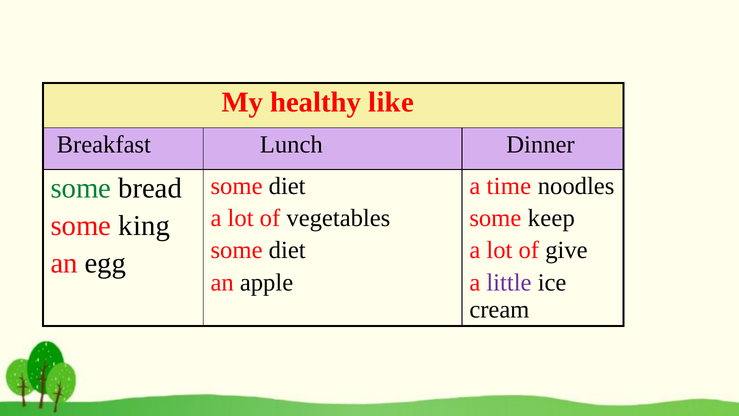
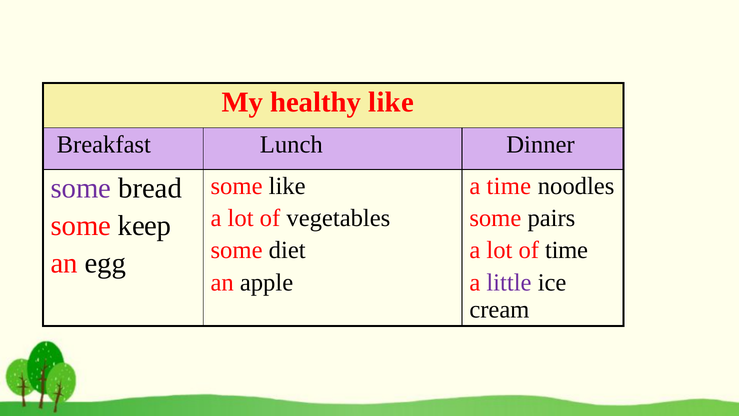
diet: diet -> like (287, 186)
some colour: green -> purple (81, 188)
keep: keep -> pairs (551, 218)
king: king -> keep (145, 226)
of give: give -> time (567, 250)
